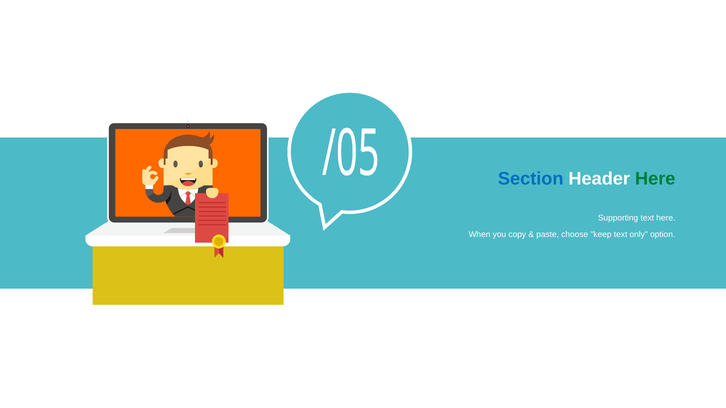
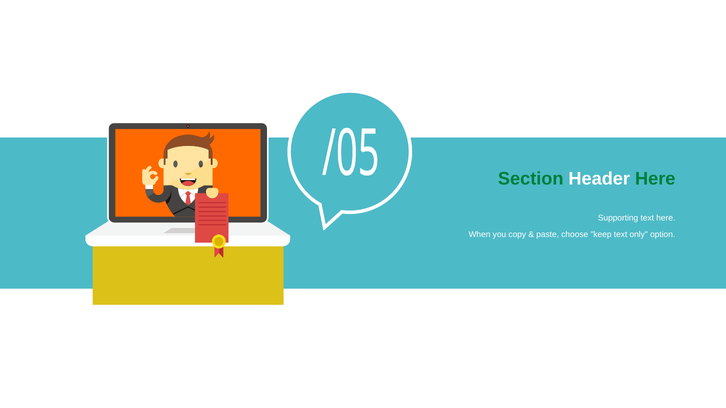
Section colour: blue -> green (531, 179)
